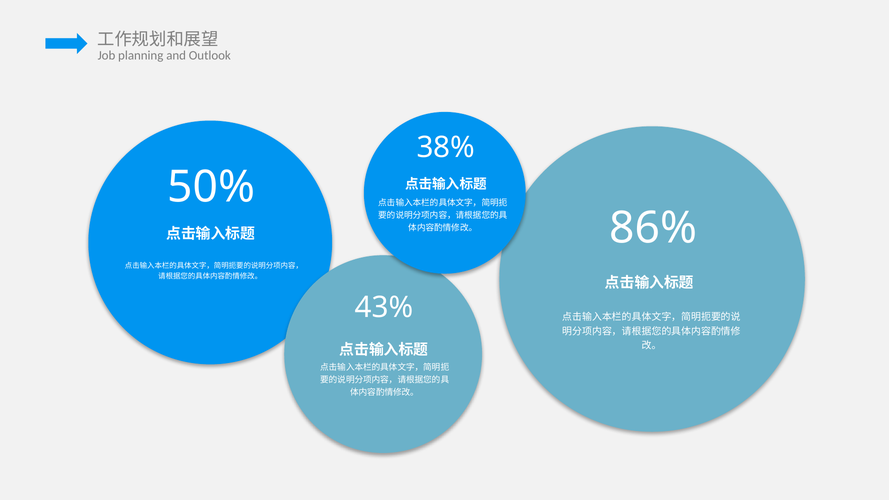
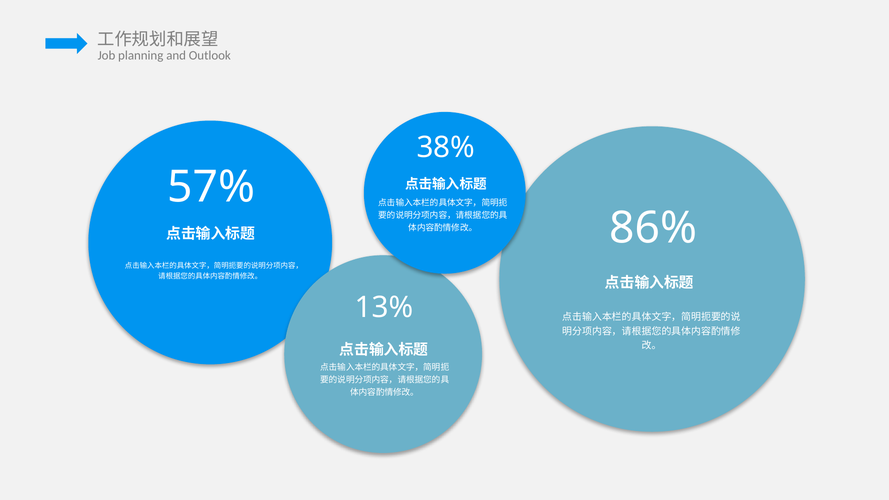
50%: 50% -> 57% (211, 187)
43%: 43% -> 13% (384, 307)
